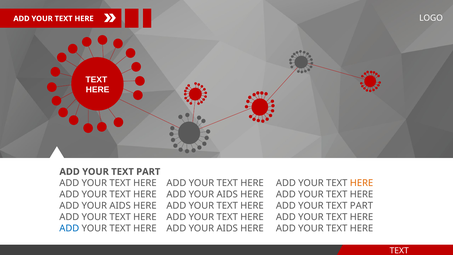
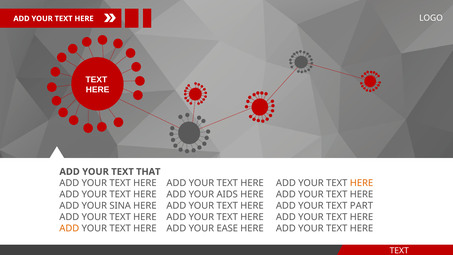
PART: PART -> THAT (148, 172)
AIDS: AIDS -> SINA (120, 206)
ADD colour: blue -> orange (69, 228)
AIDS: AIDS -> EASE (227, 228)
